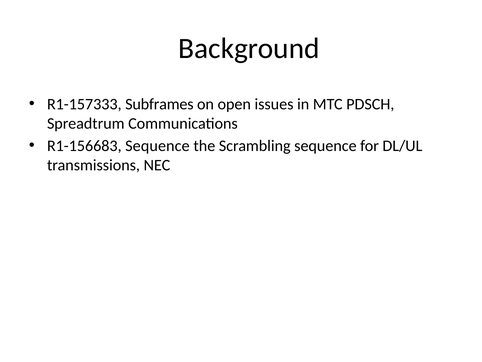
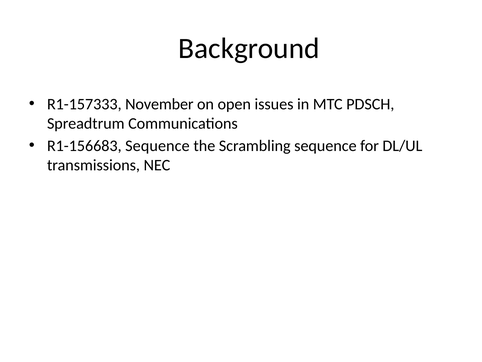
Subframes: Subframes -> November (159, 104)
